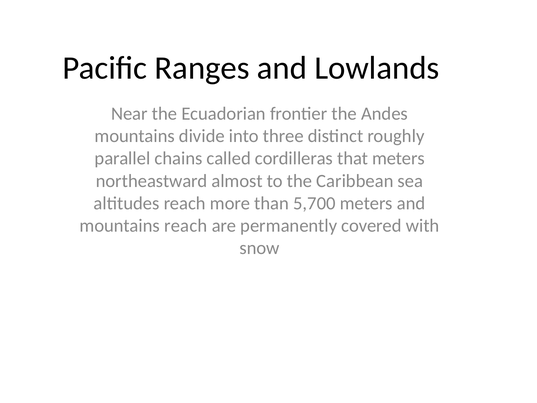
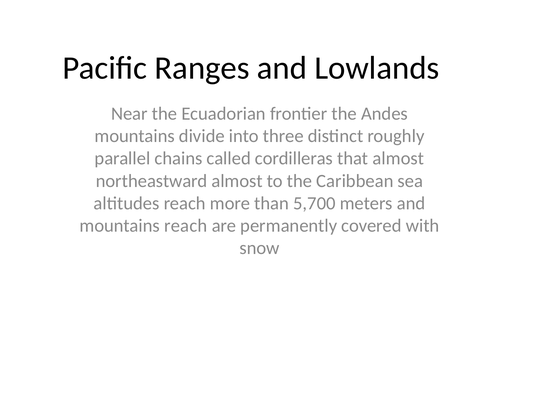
that meters: meters -> almost (398, 158)
